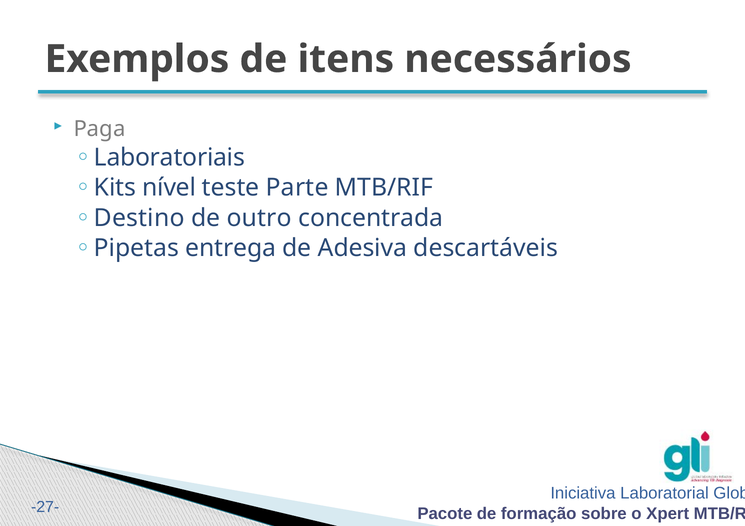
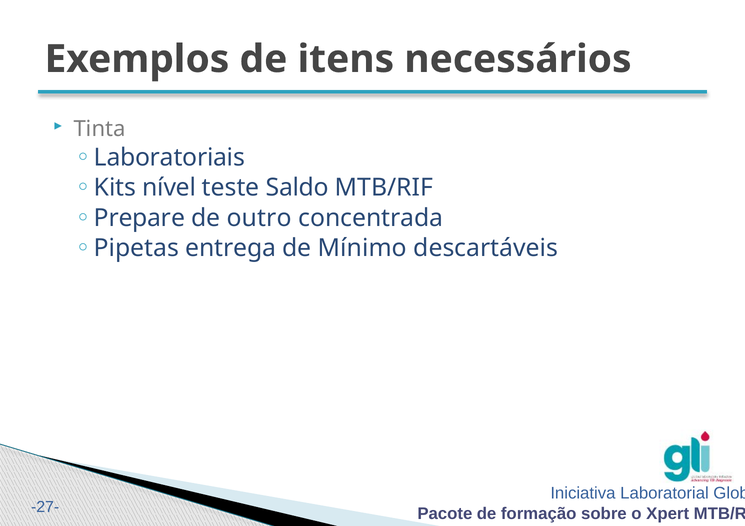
Paga: Paga -> Tinta (100, 129)
Parte: Parte -> Saldo (297, 188)
Destino: Destino -> Prepare (139, 218)
Adesiva: Adesiva -> Mínimo (362, 248)
